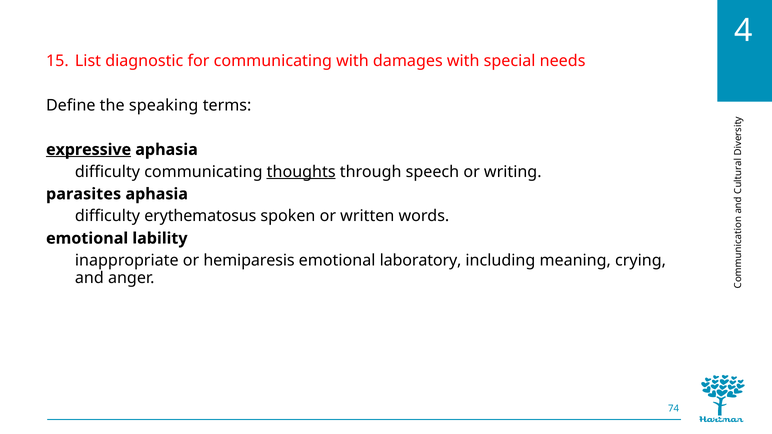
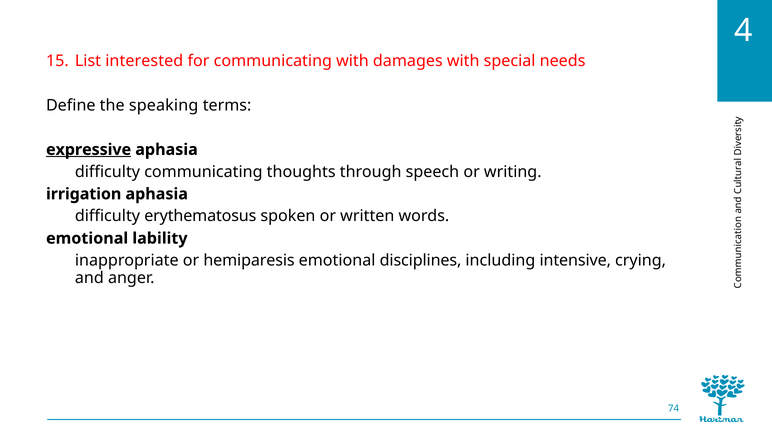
diagnostic: diagnostic -> interested (144, 61)
thoughts underline: present -> none (301, 172)
parasites: parasites -> irrigation (84, 194)
laboratory: laboratory -> disciplines (421, 261)
meaning: meaning -> intensive (575, 261)
